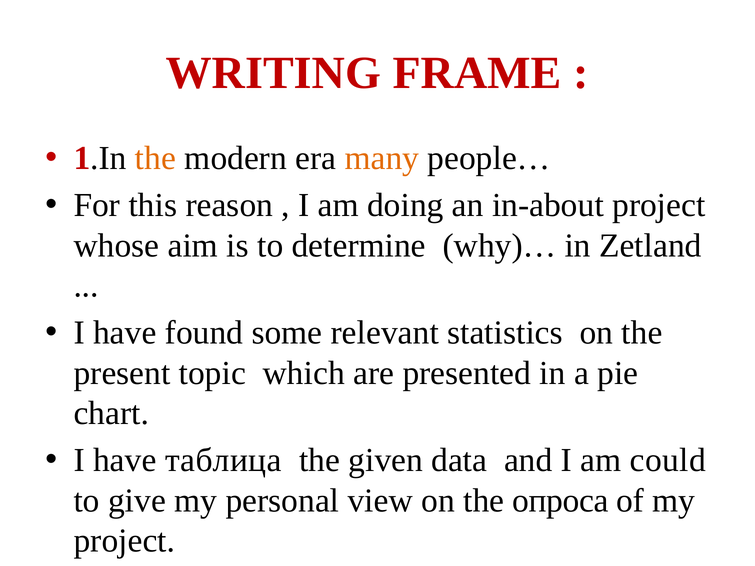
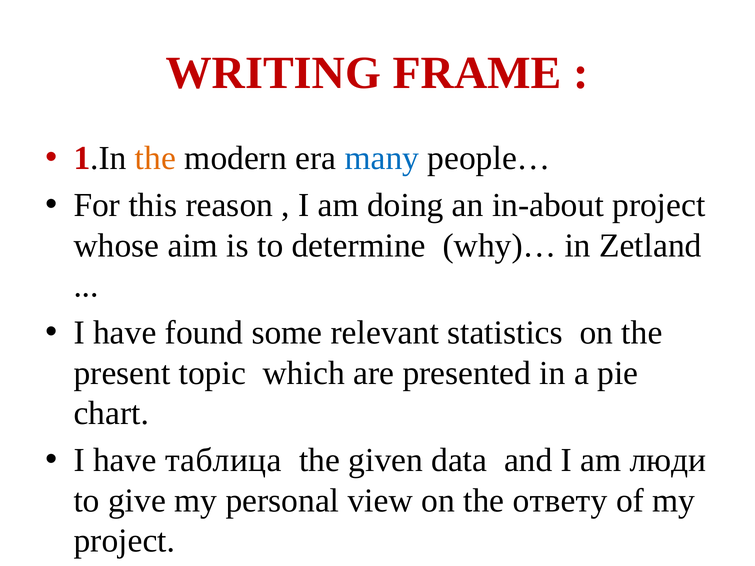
many colour: orange -> blue (382, 158)
could: could -> люди (668, 460)
опроса: опроса -> ответу (560, 501)
